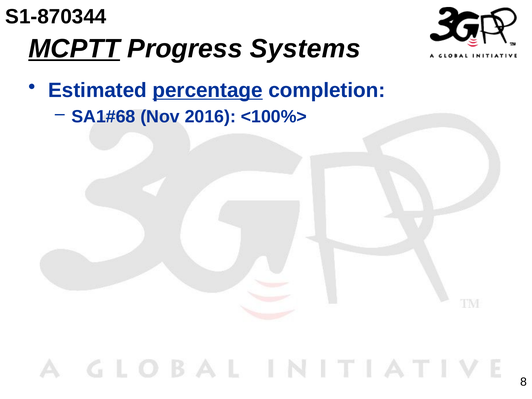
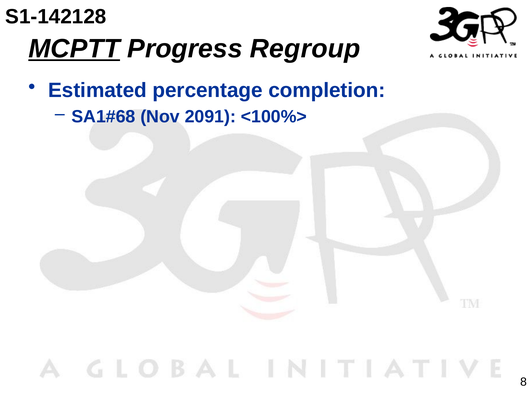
S1-870344: S1-870344 -> S1-142128 (56, 17)
Systems: Systems -> Regroup (305, 49)
percentage underline: present -> none (208, 90)
2016: 2016 -> 2091 (210, 117)
